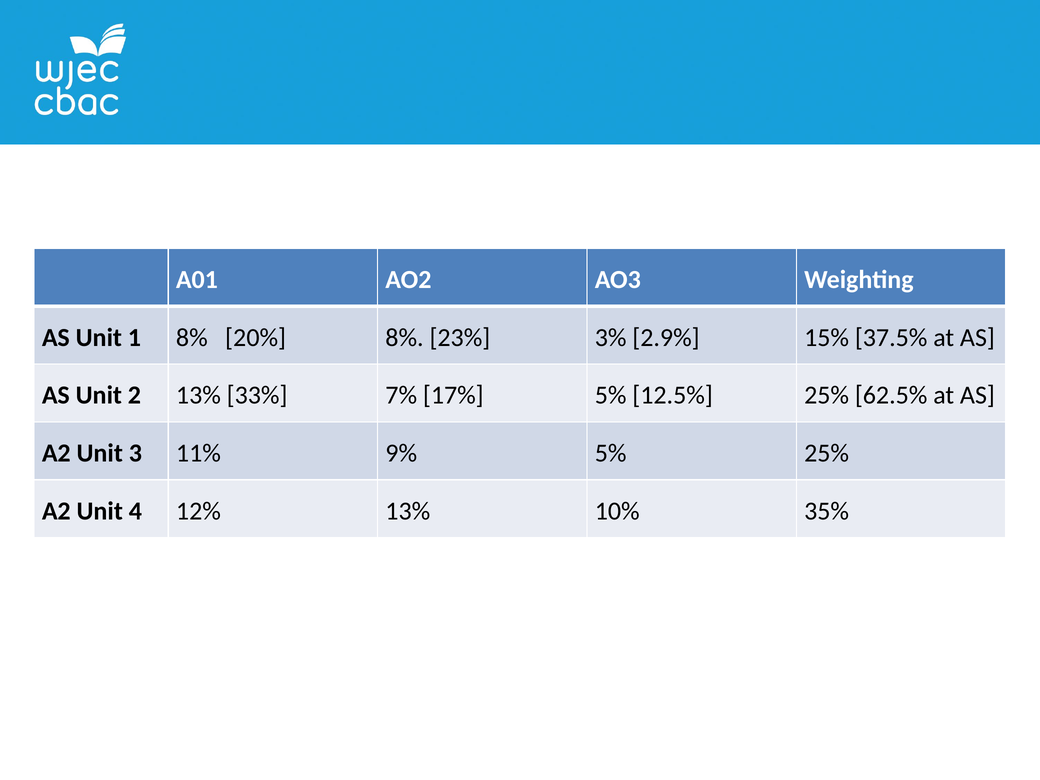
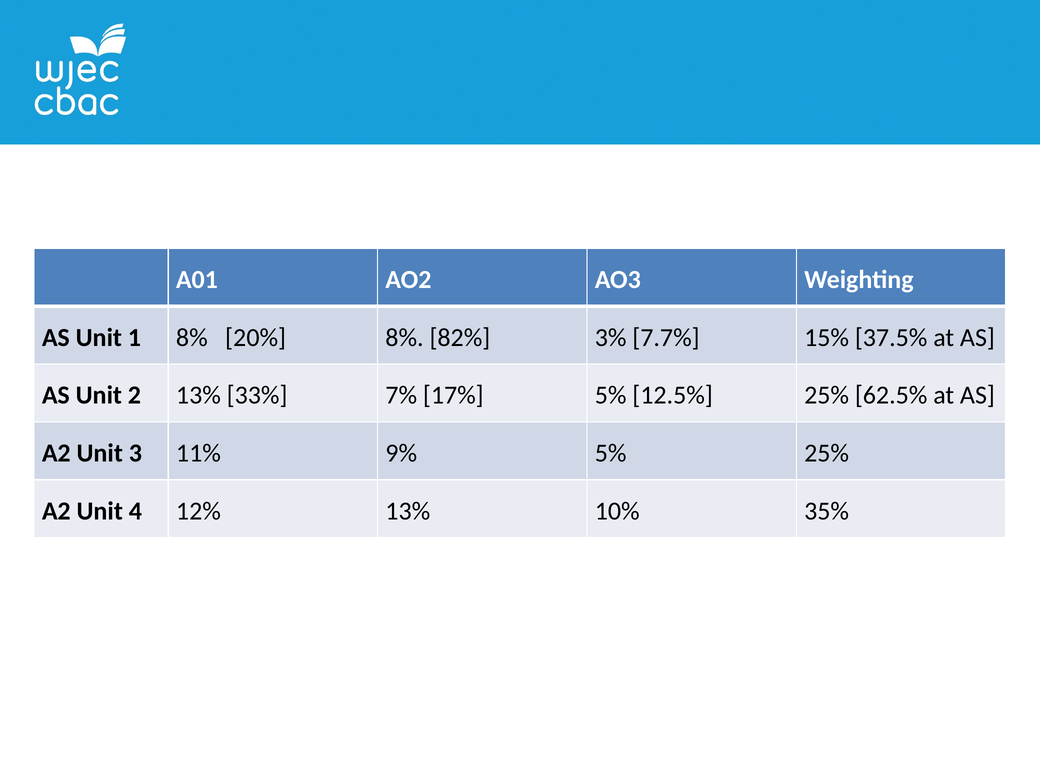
23%: 23% -> 82% (460, 338)
2.9%: 2.9% -> 7.7% (666, 338)
